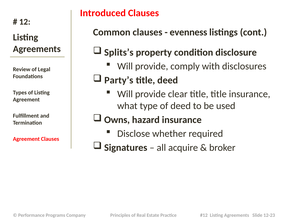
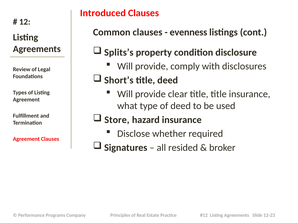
Party’s: Party’s -> Short’s (119, 80)
Owns: Owns -> Store (117, 120)
acquire: acquire -> resided (183, 148)
